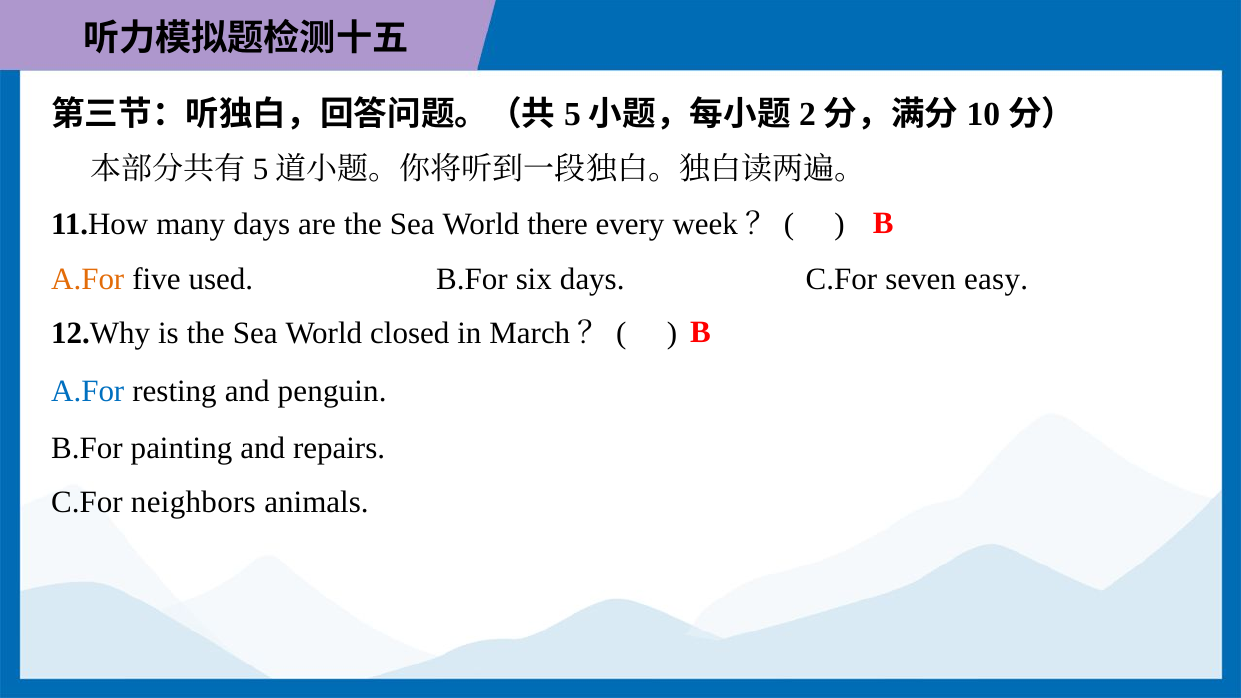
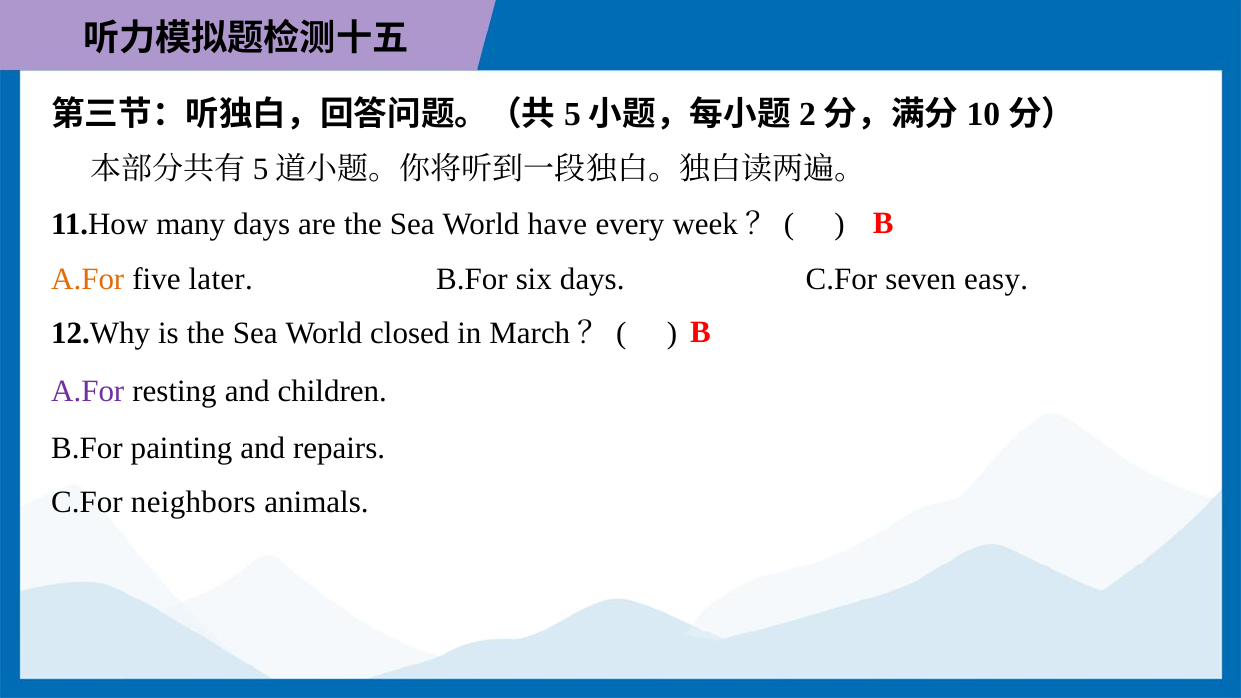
there: there -> have (557, 225)
used: used -> later (221, 279)
A.For colour: blue -> purple (88, 391)
penguin: penguin -> children (332, 391)
